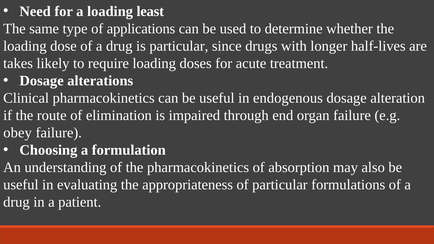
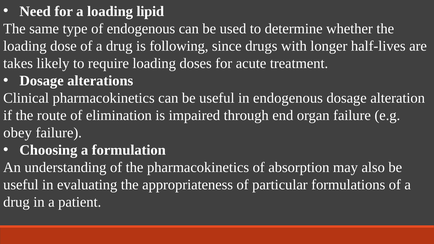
least: least -> lipid (150, 11)
of applications: applications -> endogenous (141, 29)
is particular: particular -> following (179, 46)
